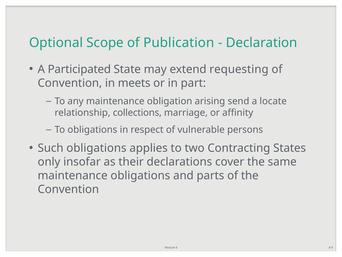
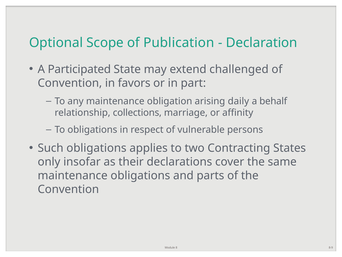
requesting: requesting -> challenged (239, 69)
meets: meets -> favors (134, 83)
send: send -> daily (238, 101)
locate: locate -> behalf (273, 101)
